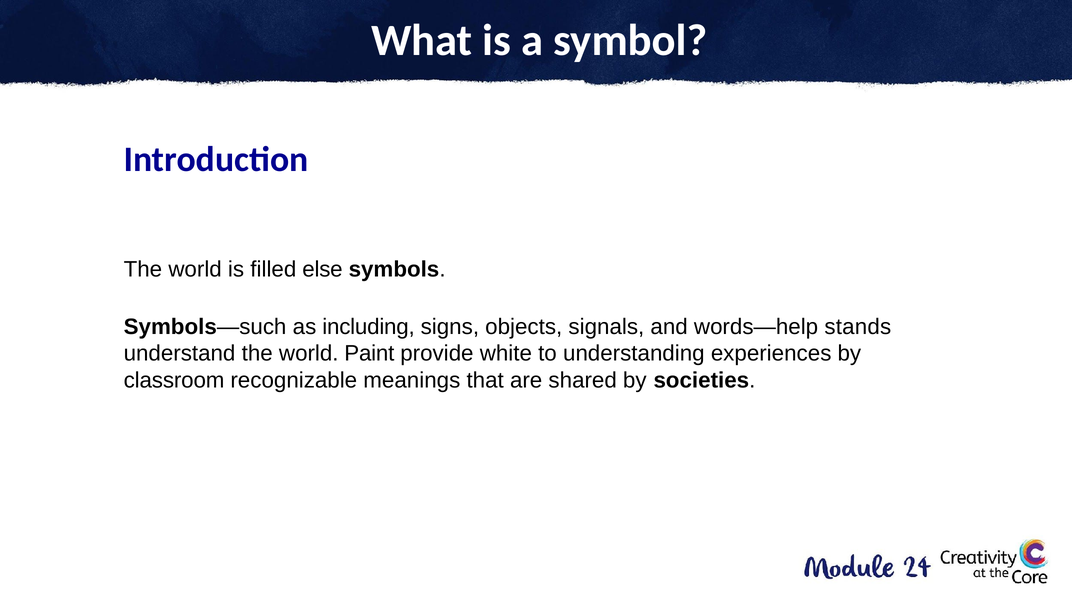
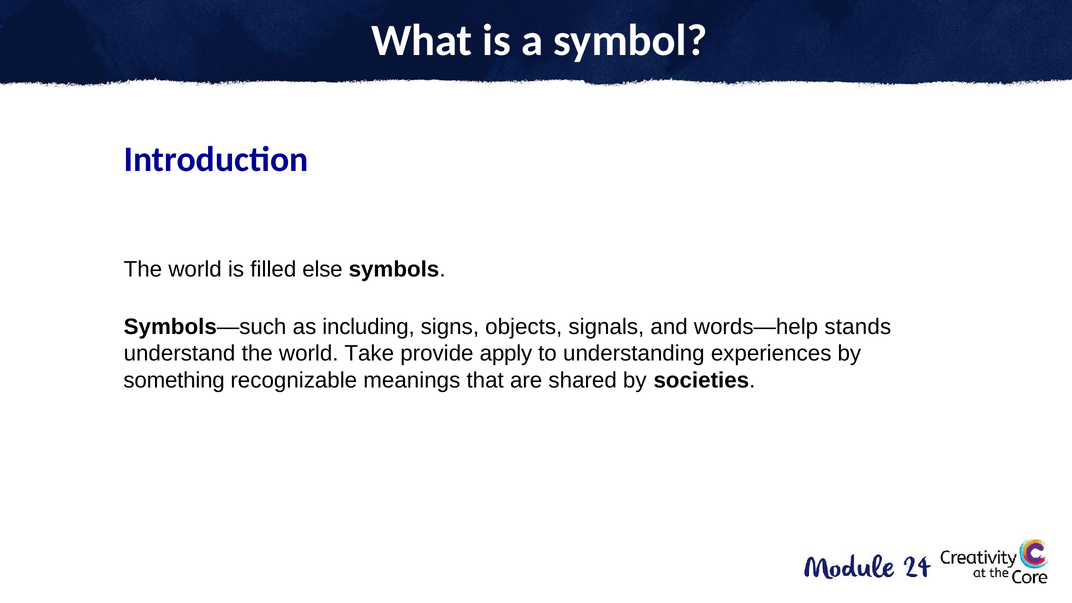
Paint: Paint -> Take (369, 353)
white: white -> apply (506, 353)
classroom: classroom -> something (174, 380)
